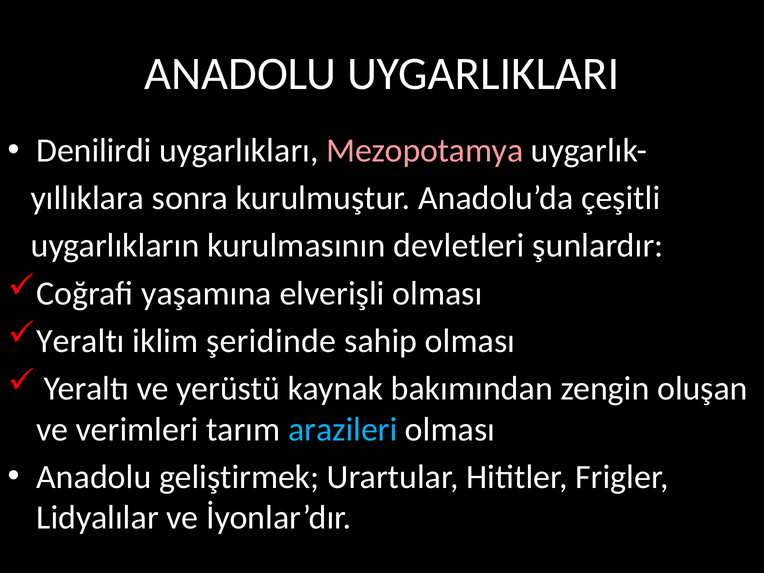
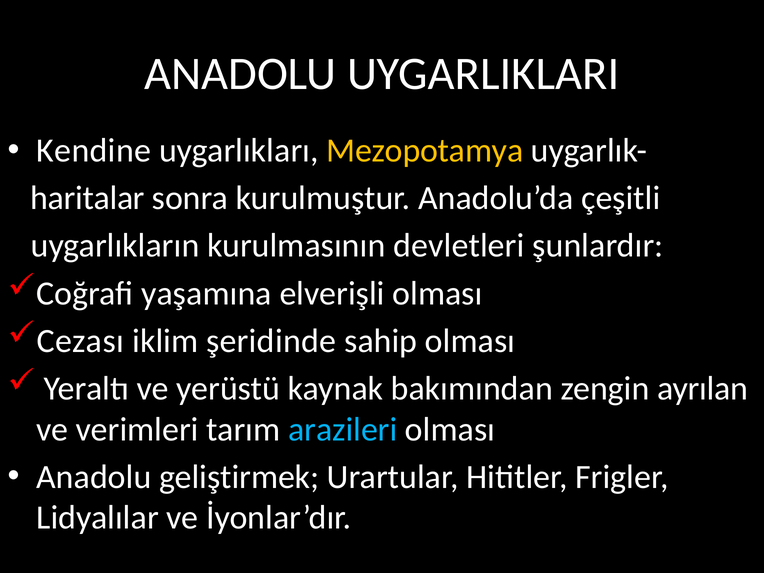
Denilirdi: Denilirdi -> Kendine (94, 151)
Mezopotamya colour: pink -> yellow (425, 151)
yıllıklara: yıllıklara -> haritalar (88, 198)
Yeraltı: Yeraltı -> Cezası (80, 341)
oluşan: oluşan -> ayrılan (703, 389)
